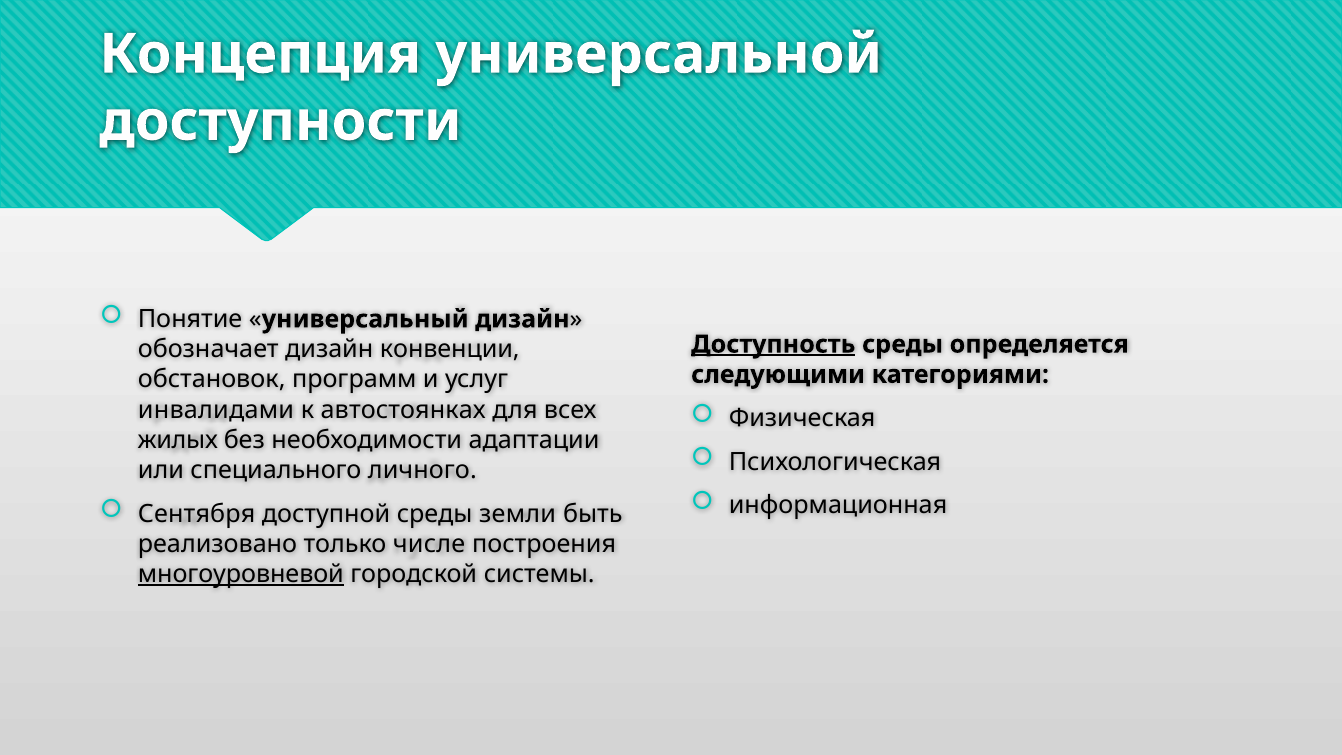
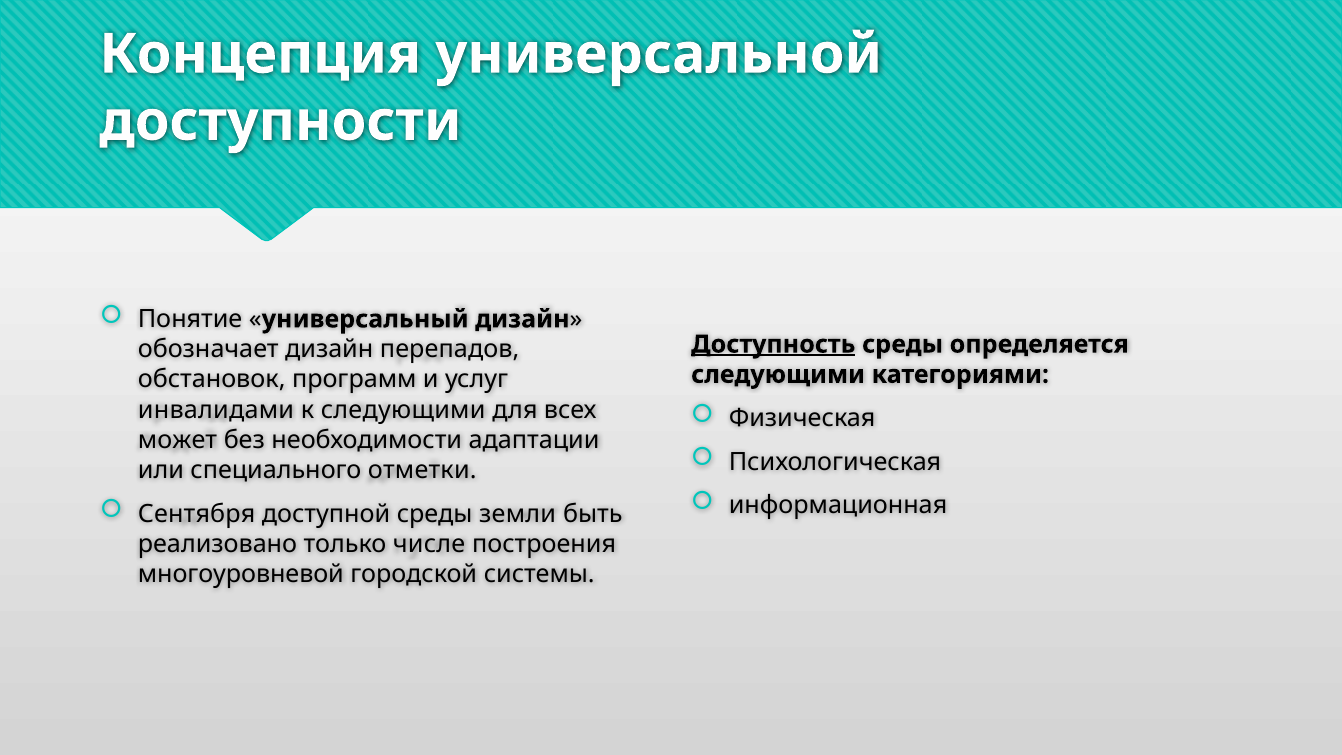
конвенции: конвенции -> перепадов (450, 349)
к автостоянках: автостоянках -> следующими (403, 410)
жилых: жилых -> может (178, 440)
личного: личного -> отметки (422, 470)
многоуровневой underline: present -> none (241, 574)
